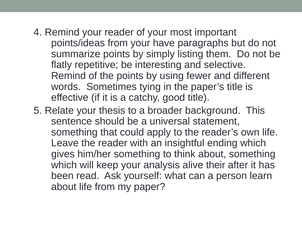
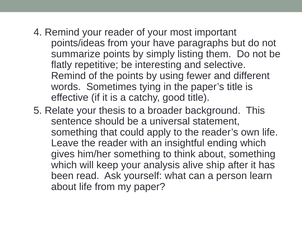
their: their -> ship (216, 165)
